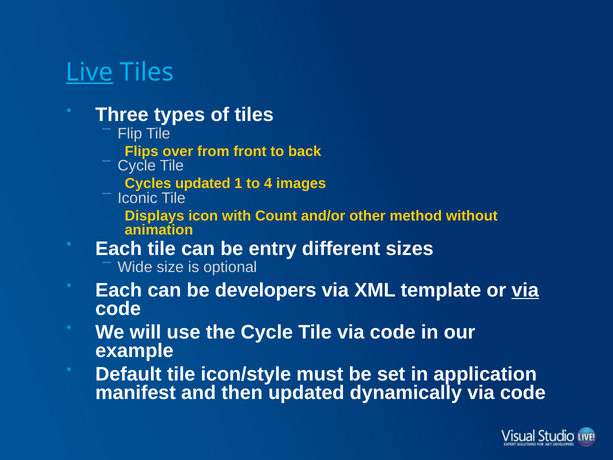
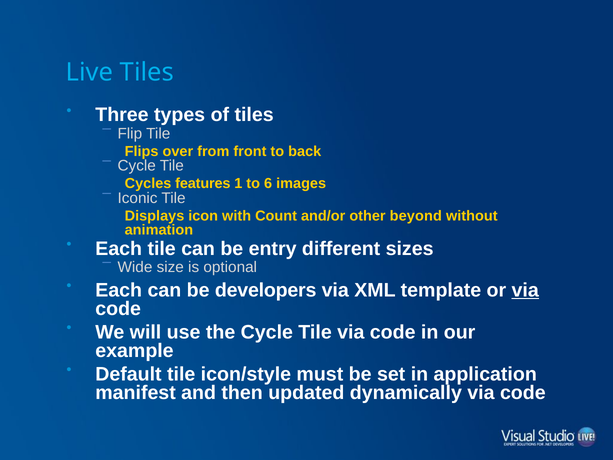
Live underline: present -> none (90, 72)
Cycles updated: updated -> features (203, 184)
4: 4 -> 6 (268, 184)
method: method -> beyond (416, 216)
